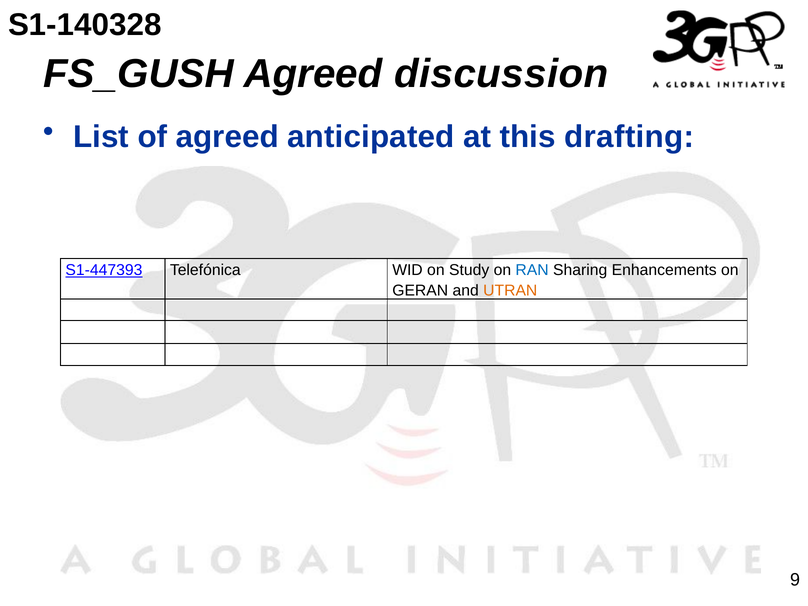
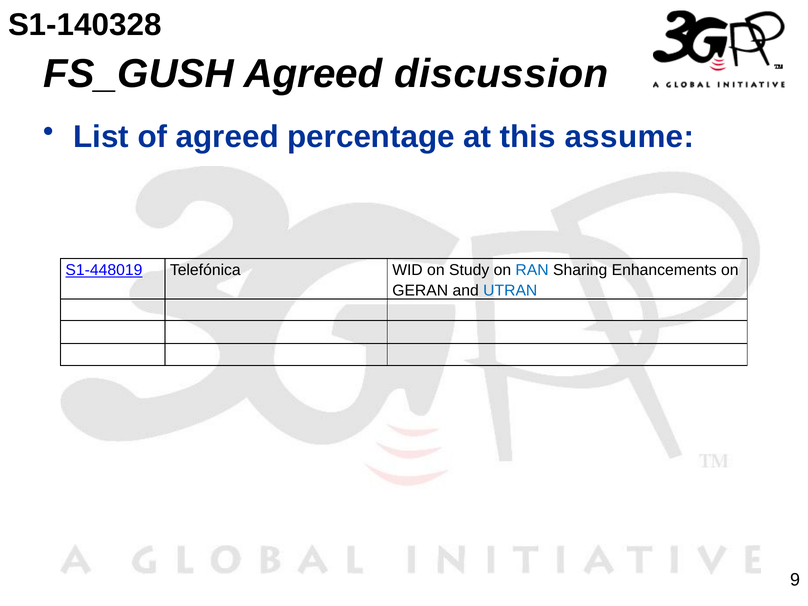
anticipated: anticipated -> percentage (371, 137)
drafting: drafting -> assume (629, 137)
S1-447393: S1-447393 -> S1-448019 (104, 270)
UTRAN colour: orange -> blue (510, 290)
